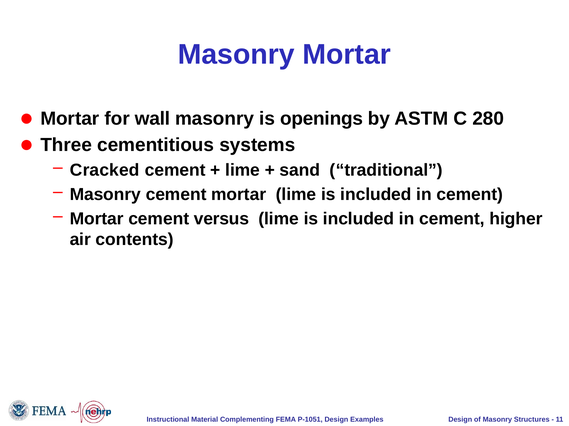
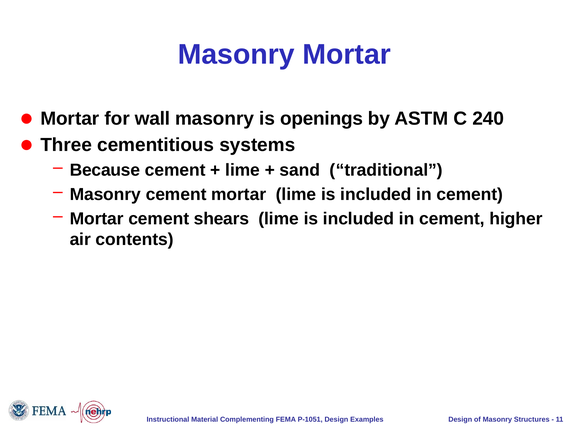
280: 280 -> 240 (488, 119)
Cracked: Cracked -> Because (105, 170)
versus: versus -> shears (221, 219)
